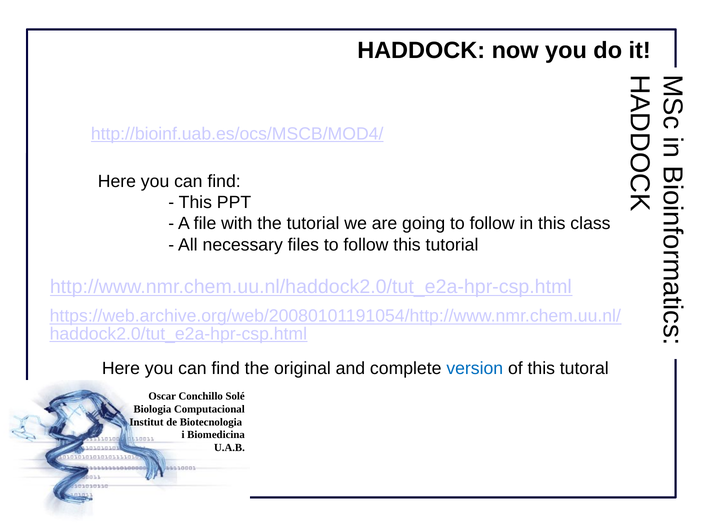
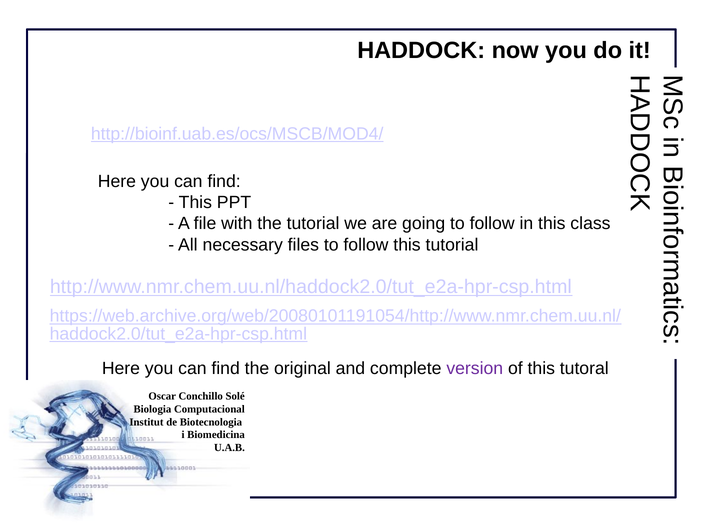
version colour: blue -> purple (475, 368)
